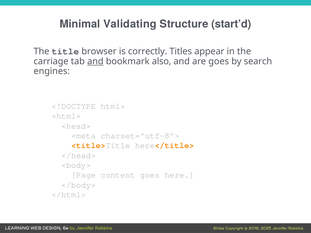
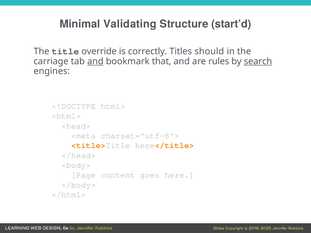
browser: browser -> override (99, 52)
appear: appear -> should (209, 52)
also: also -> that (162, 61)
are goes: goes -> rules (219, 61)
search underline: none -> present (258, 61)
